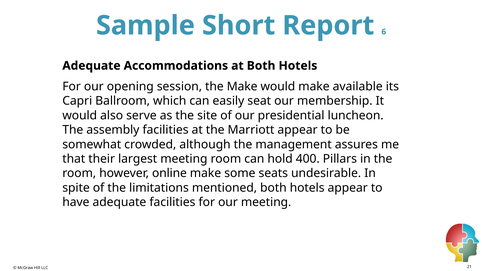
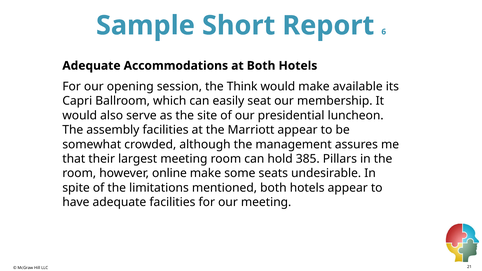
the Make: Make -> Think (242, 87)
400: 400 -> 385 (308, 159)
